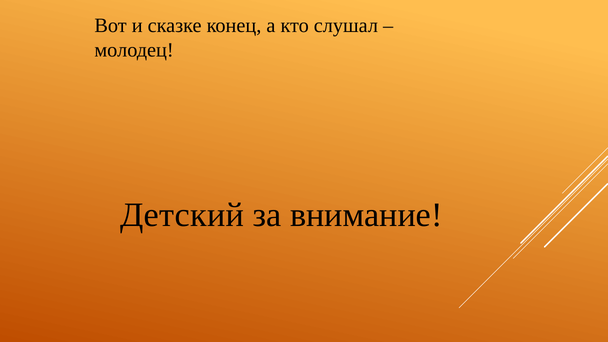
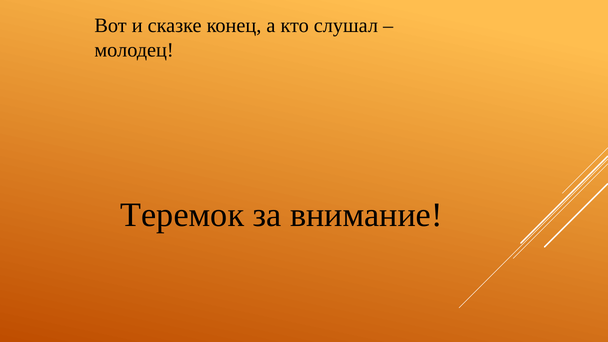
Детский: Детский -> Теремок (182, 215)
